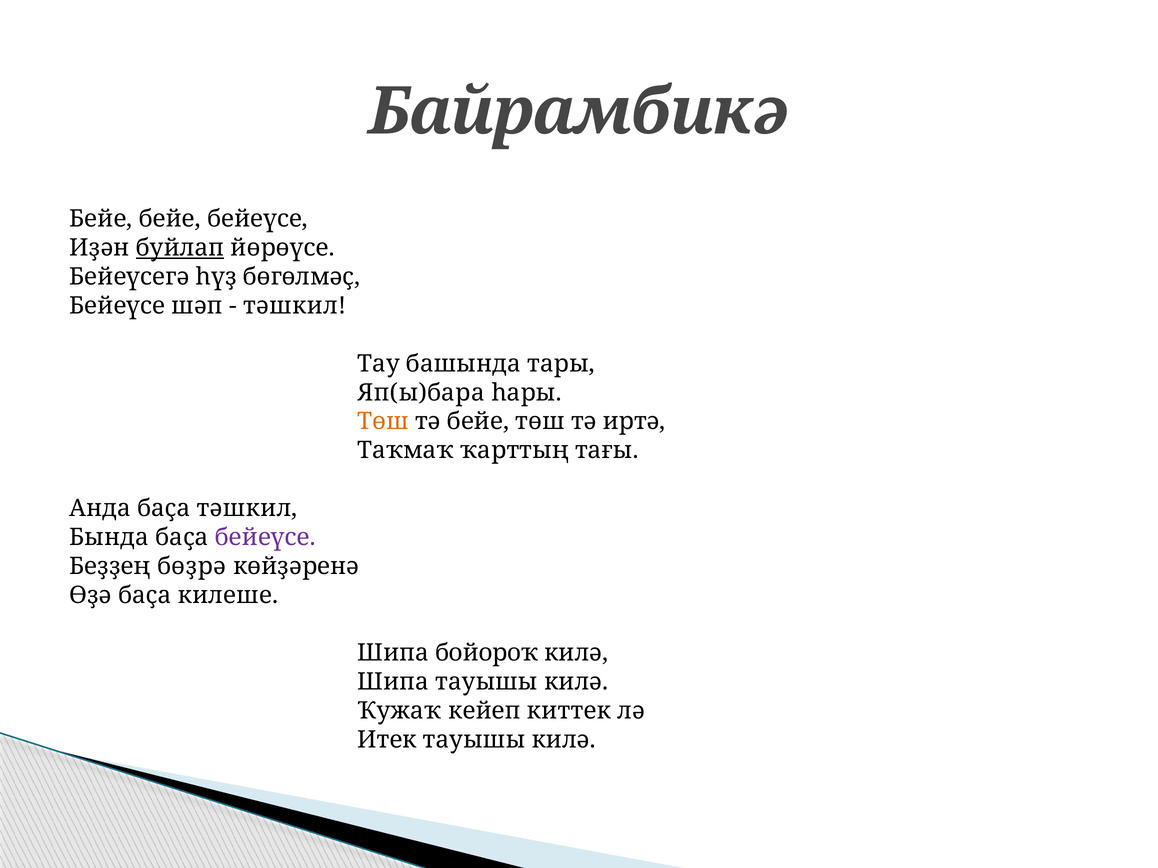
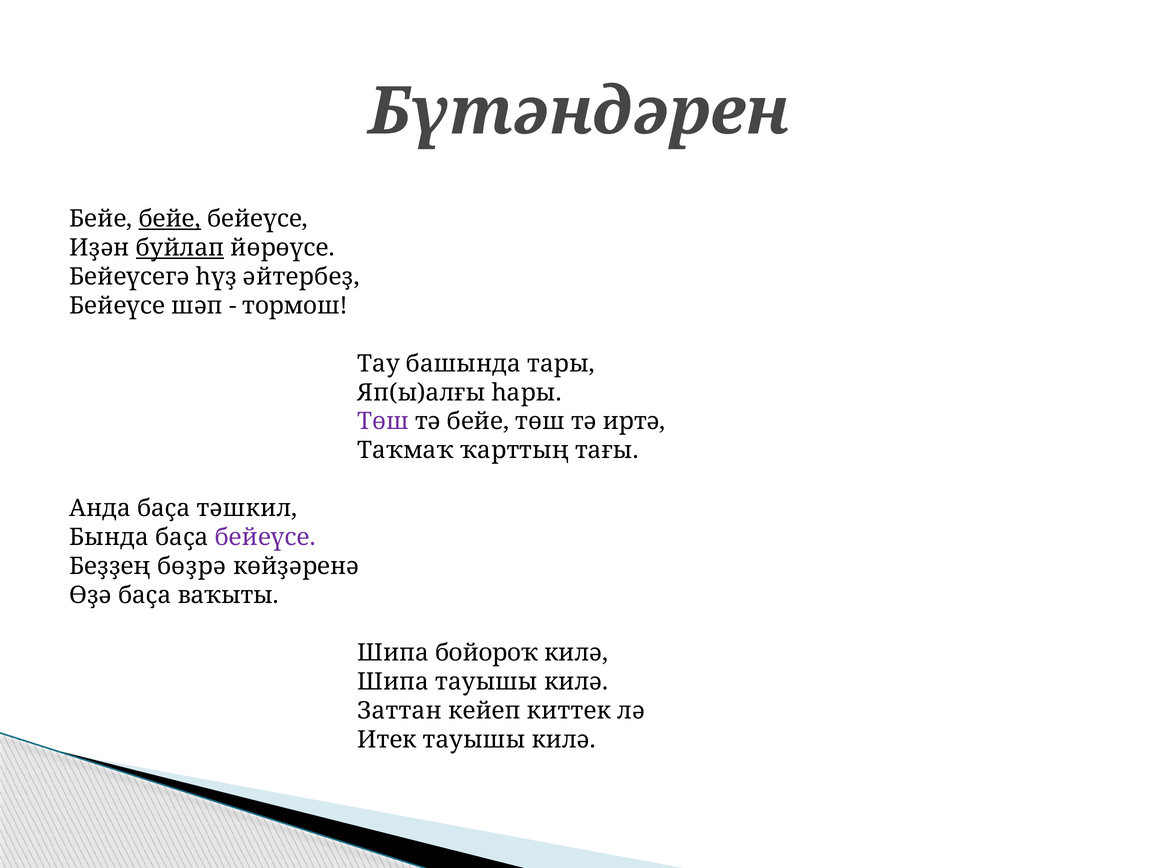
Байрамбикә: Байрамбикә -> Бүтәндәрен (579, 112)
бейе underline: none -> present (170, 219)
бөгөлмәҫ: бөгөлмәҫ -> әйтербеҙ (301, 277)
тәшкил: тәшкил -> тормош (295, 306)
Яп(ы)бара: Яп(ы)бара -> Яп(ы)алғы (421, 393)
Төш colour: orange -> purple (383, 422)
килеше: килеше -> ваҡыты (228, 595)
Ҡужаҡ: Ҡужаҡ -> Заттан (400, 711)
